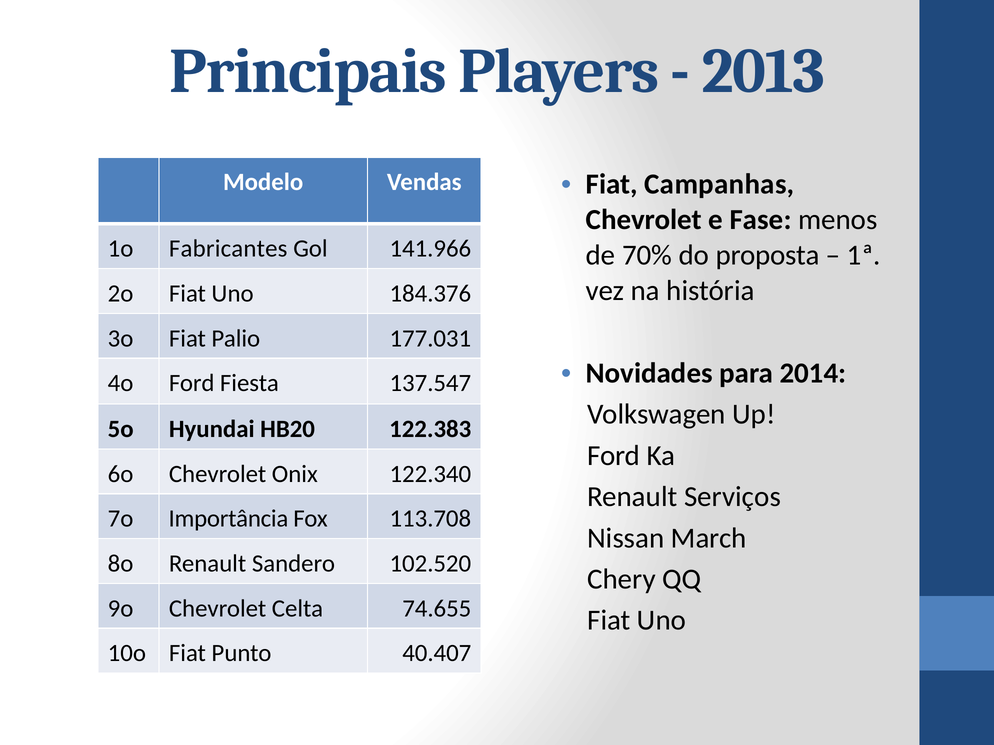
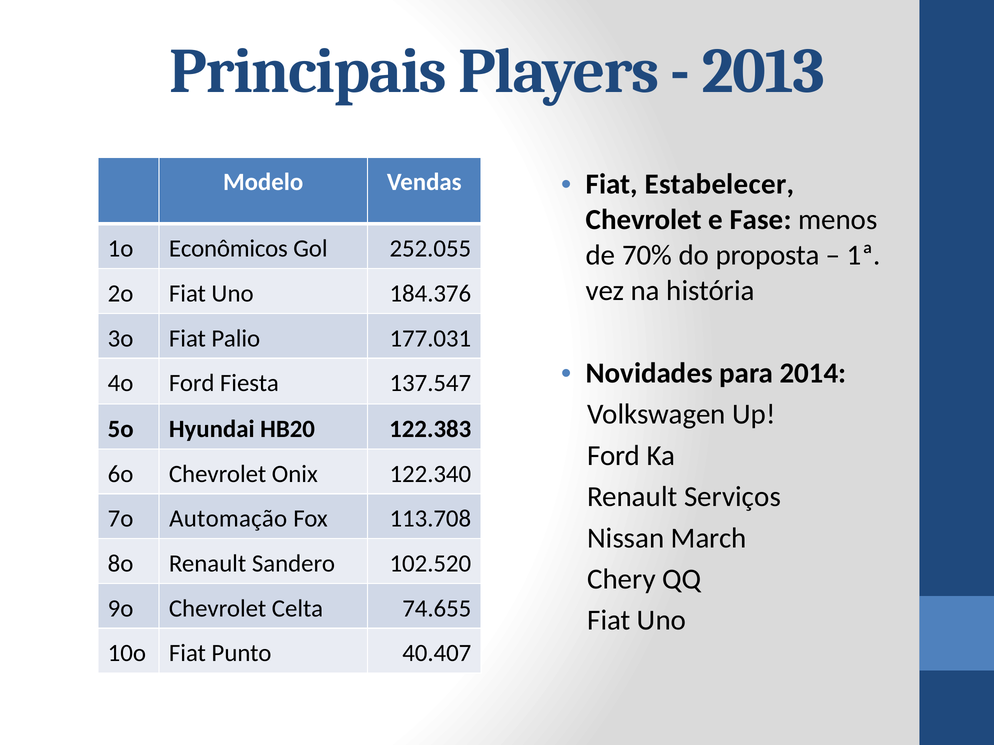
Campanhas: Campanhas -> Estabelecer (719, 184)
Fabricantes: Fabricantes -> Econômicos (228, 249)
141.966: 141.966 -> 252.055 (430, 249)
Importância: Importância -> Automação (228, 519)
